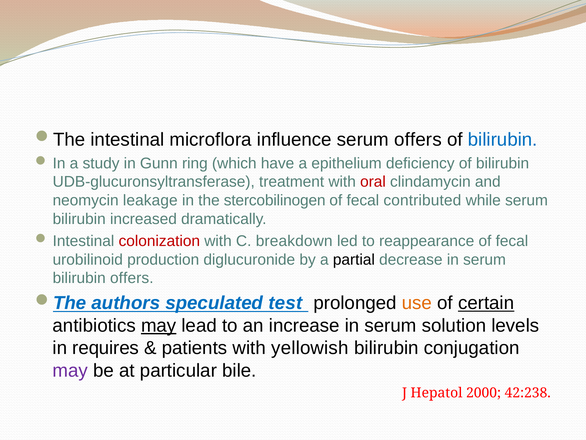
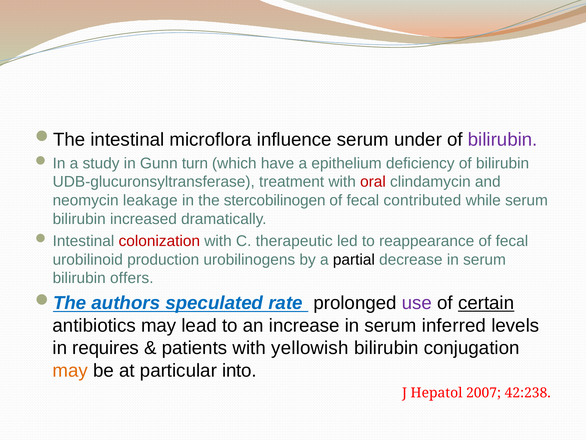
serum offers: offers -> under (418, 139)
bilirubin colour: blue -> purple (503, 139)
ring: ring -> turn (195, 163)
breakdown: breakdown -> therapeutic (294, 241)
diglucuronide: diglucuronide -> urobilinogens (249, 259)
test: test -> rate (285, 303)
use colour: orange -> purple (417, 303)
may underline: present -> none (159, 325)
solution: solution -> inferred (454, 325)
may colour: purple -> orange (70, 370)
bile: bile -> into (239, 370)
2000: 2000 -> 2007 (484, 392)
